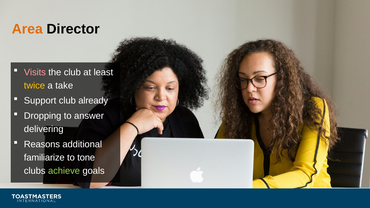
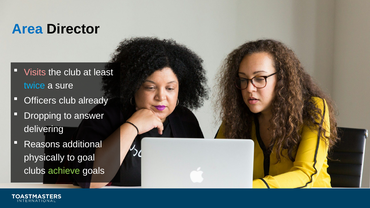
Area colour: orange -> blue (27, 29)
twice colour: yellow -> light blue (34, 86)
take: take -> sure (64, 86)
Support: Support -> Officers (40, 101)
familiarize: familiarize -> physically (44, 158)
tone: tone -> goal (86, 158)
